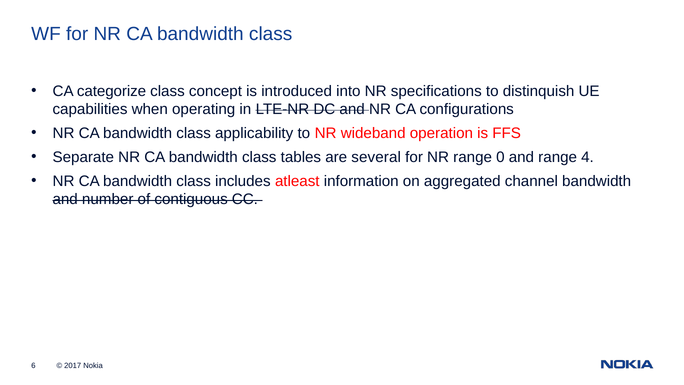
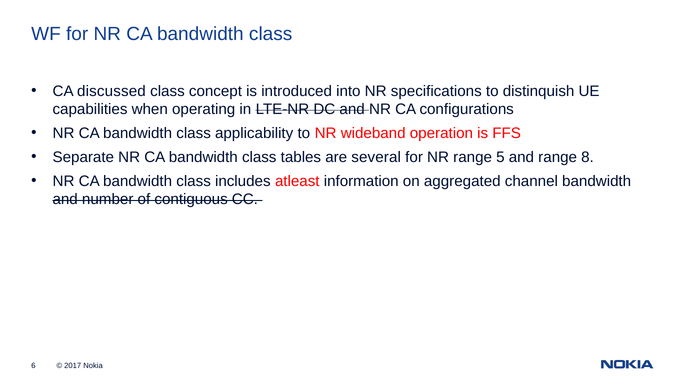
categorize: categorize -> discussed (111, 91)
0: 0 -> 5 (500, 157)
4: 4 -> 8 (587, 157)
